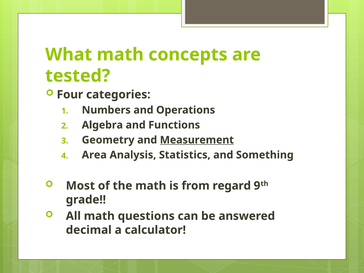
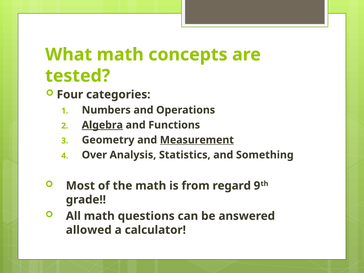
Algebra underline: none -> present (102, 125)
Area: Area -> Over (94, 155)
decimal: decimal -> allowed (89, 230)
